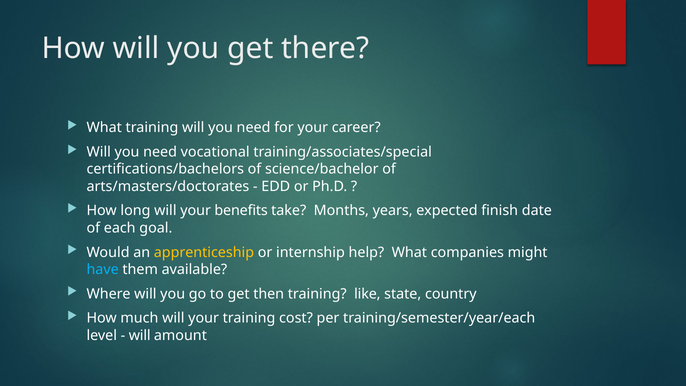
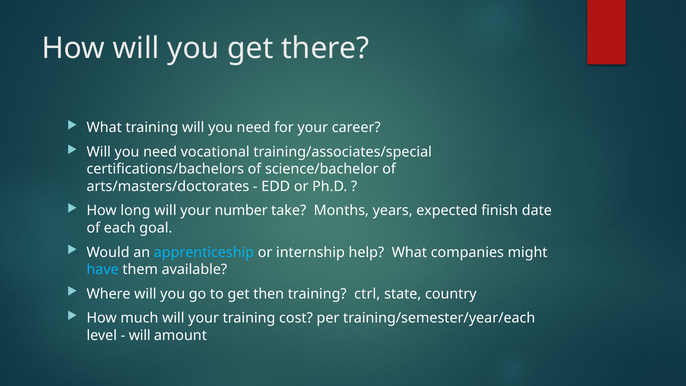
benefits: benefits -> number (241, 211)
apprenticeship colour: yellow -> light blue (204, 252)
like: like -> ctrl (367, 294)
